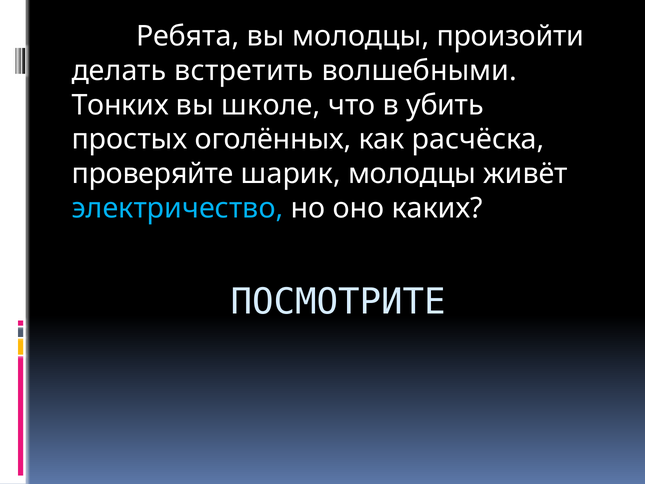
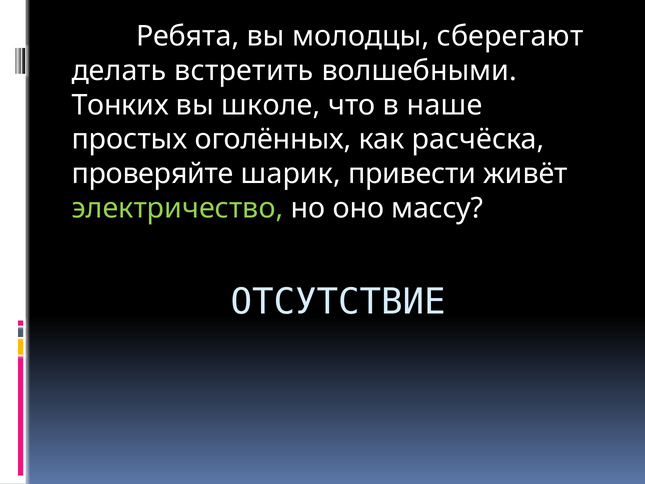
произойти: произойти -> сберегают (510, 36)
убить: убить -> наше (445, 105)
шарик молодцы: молодцы -> привести (412, 174)
электричество colour: light blue -> light green (177, 208)
каких: каких -> массу (437, 208)
ПОСМОТРИТЕ: ПОСМОТРИТЕ -> ОТСУТСТВИЕ (338, 302)
